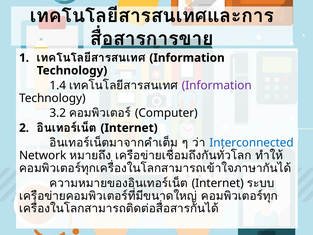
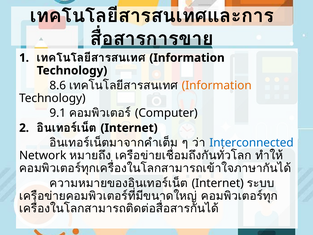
1.4: 1.4 -> 8.6 (58, 85)
Information colour: purple -> orange (217, 85)
3.2: 3.2 -> 9.1 (58, 113)
